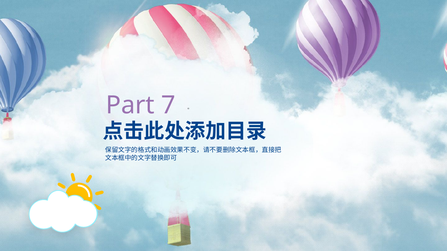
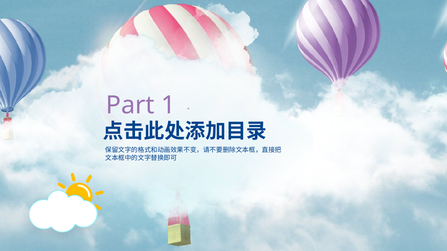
7: 7 -> 1 (168, 106)
